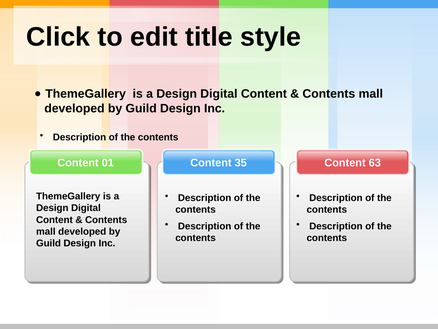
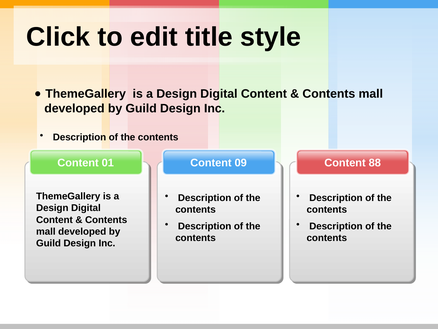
35: 35 -> 09 (241, 163)
63: 63 -> 88 (375, 163)
